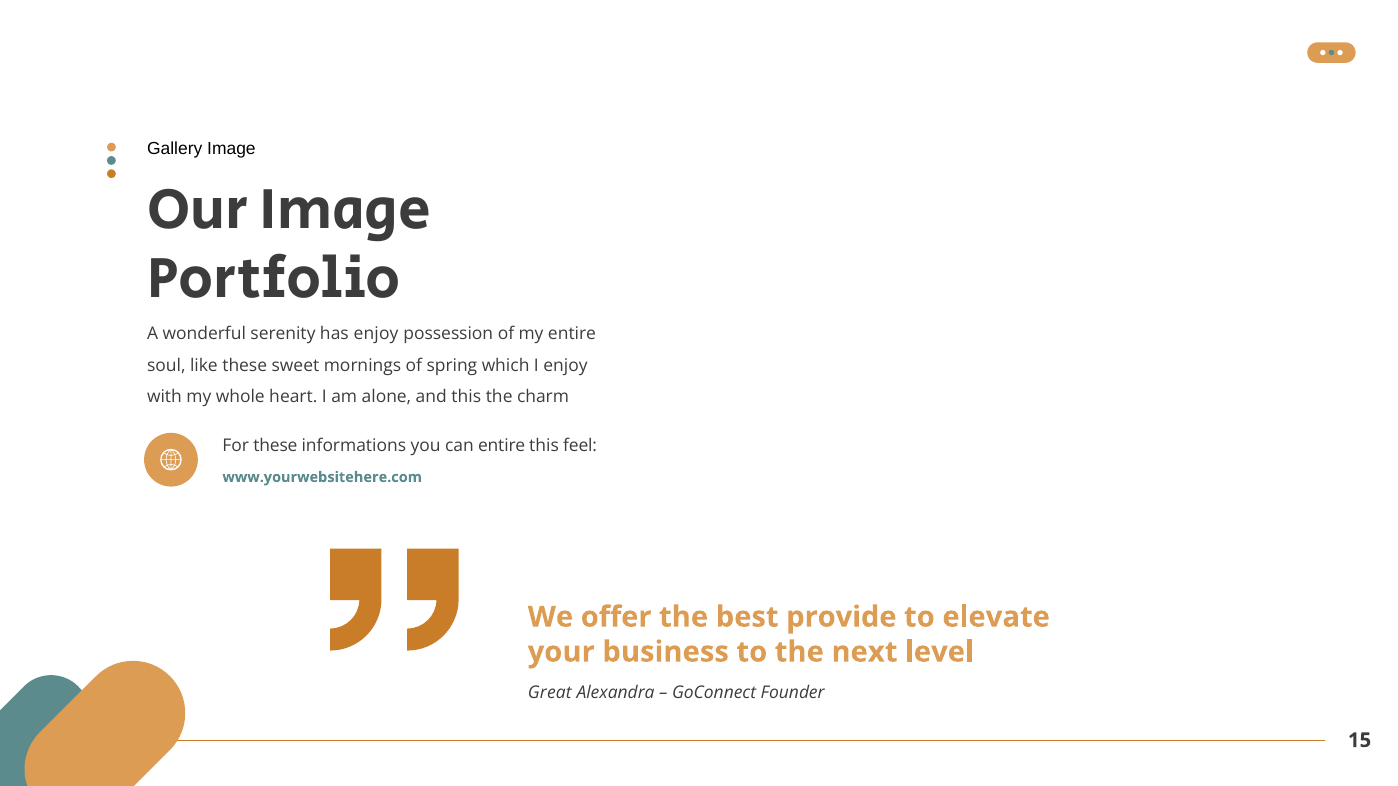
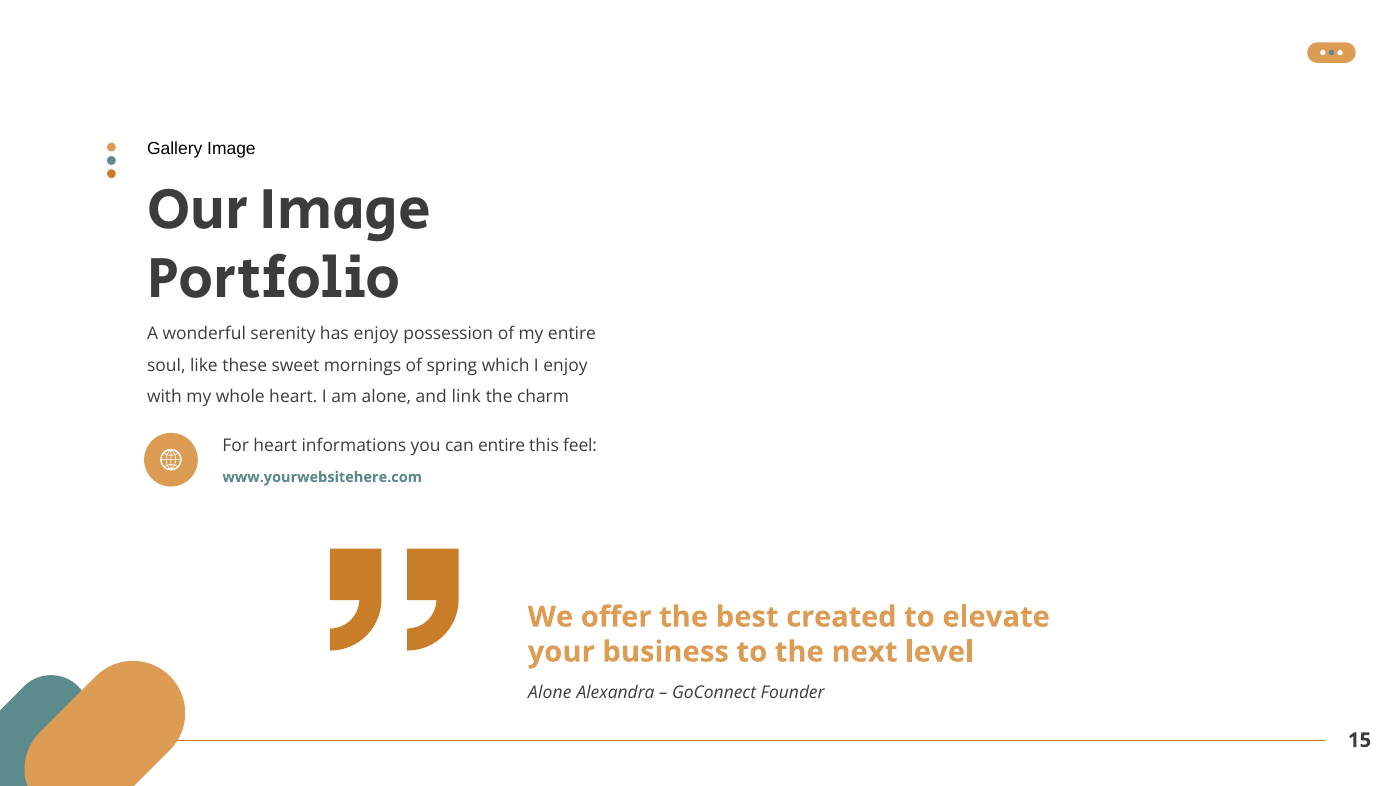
and this: this -> link (466, 397)
For these: these -> heart (275, 446)
provide: provide -> created (841, 617)
Great: Great -> Alone (550, 693)
